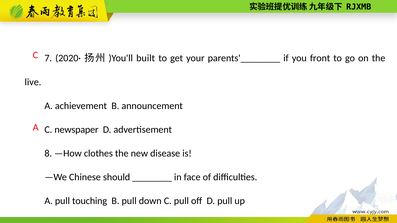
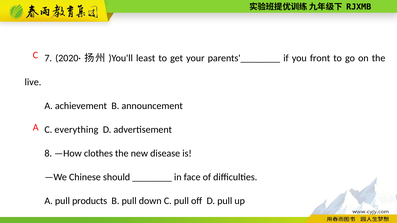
built: built -> least (146, 58)
newspaper: newspaper -> everything (76, 130)
touching: touching -> products (90, 201)
